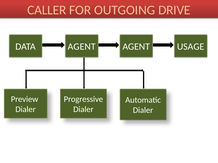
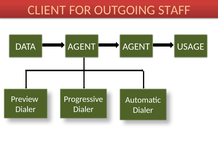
CALLER: CALLER -> CLIENT (47, 10)
DRIVE: DRIVE -> STAFF (174, 10)
